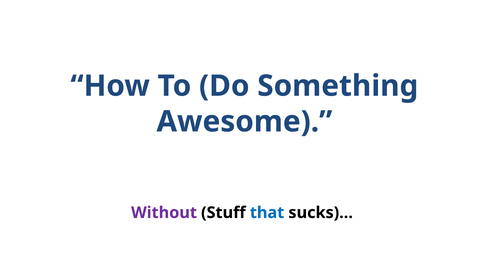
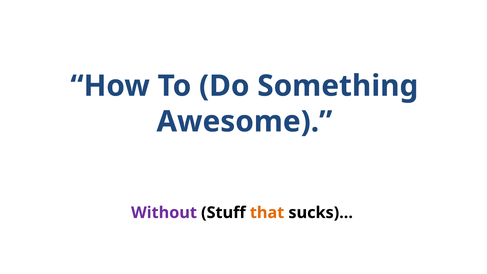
that colour: blue -> orange (267, 213)
